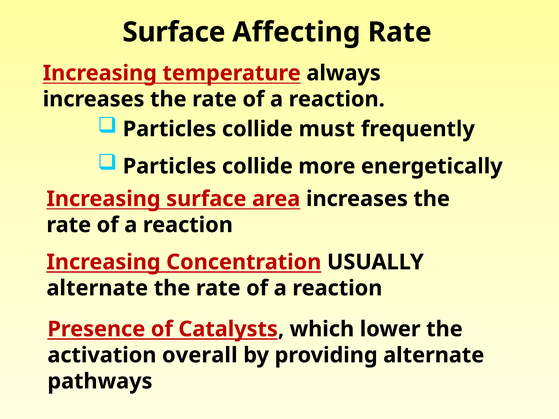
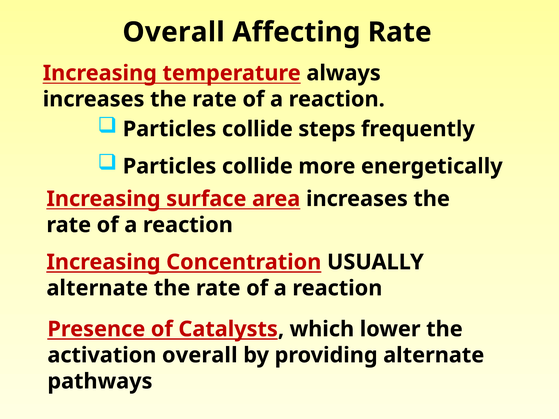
Surface: Surface -> Overall (174, 32)
must: must -> steps (327, 129)
